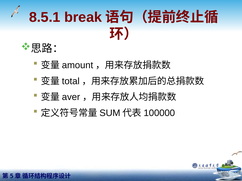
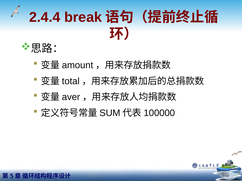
8.5.1: 8.5.1 -> 2.4.4 (45, 17)
